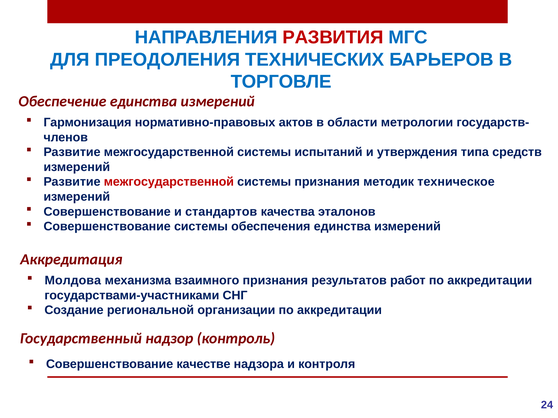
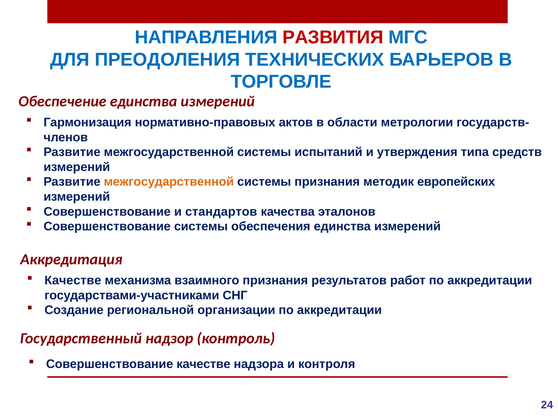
межгосударственной colour: red -> orange (169, 182)
техническое: техническое -> европейских (456, 182)
Молдова: Молдова -> Качестве (73, 281)
